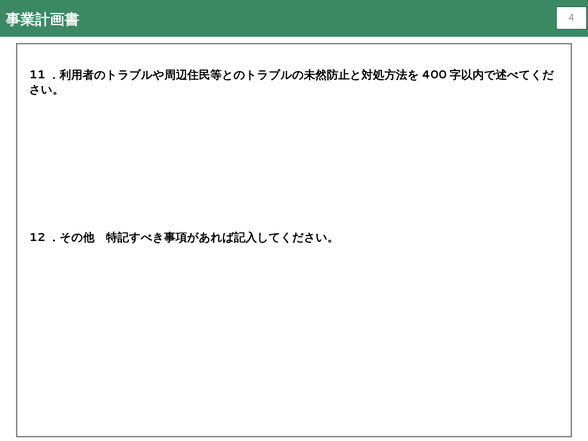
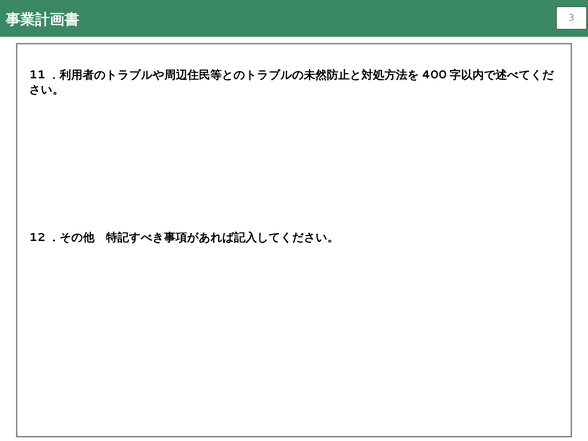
4: 4 -> 3 (572, 18)
